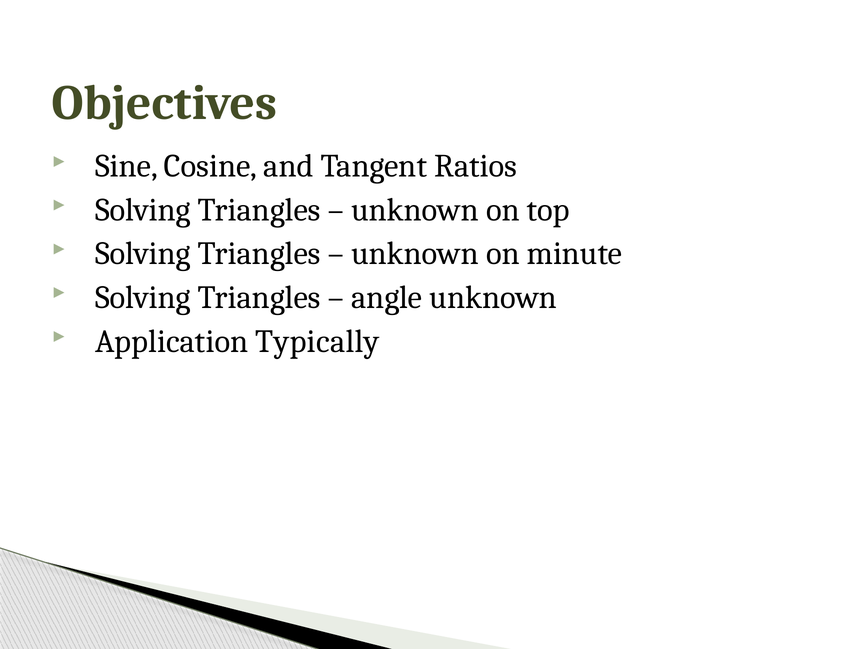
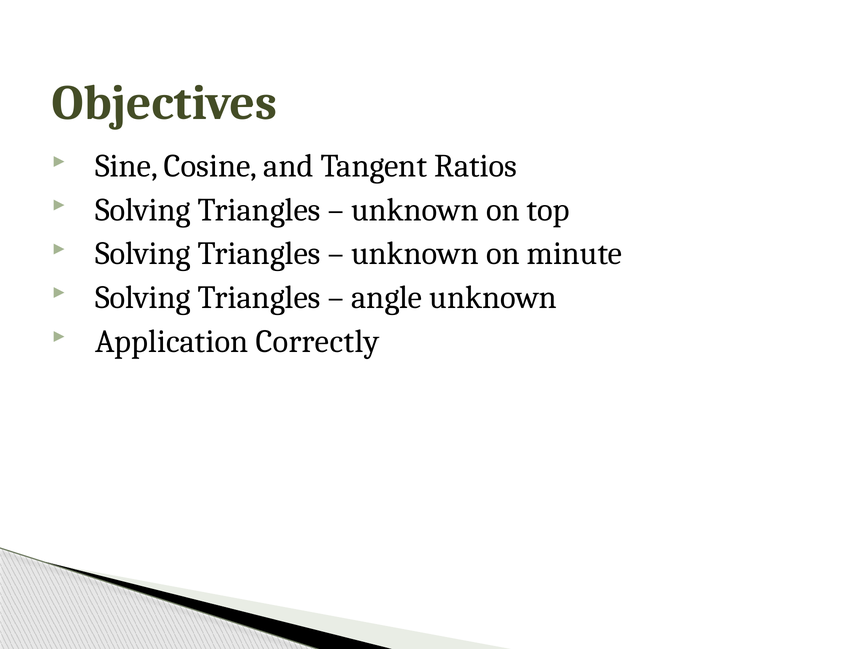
Typically: Typically -> Correctly (317, 342)
